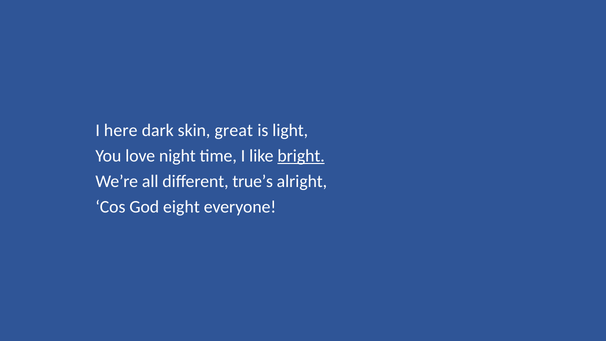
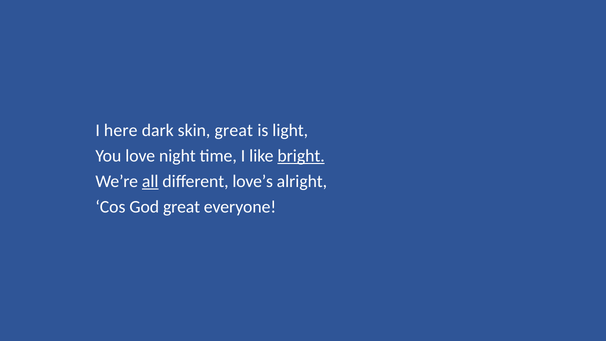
all underline: none -> present (150, 181)
true’s: true’s -> love’s (253, 181)
God eight: eight -> great (182, 207)
